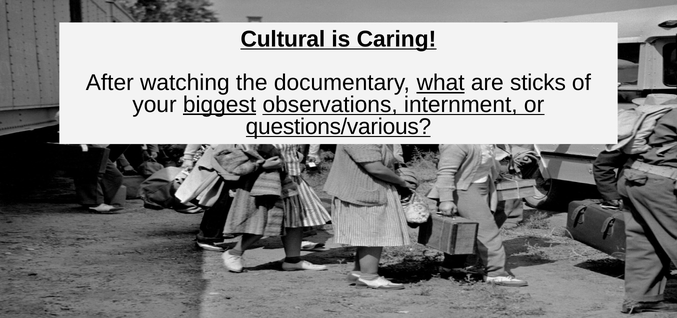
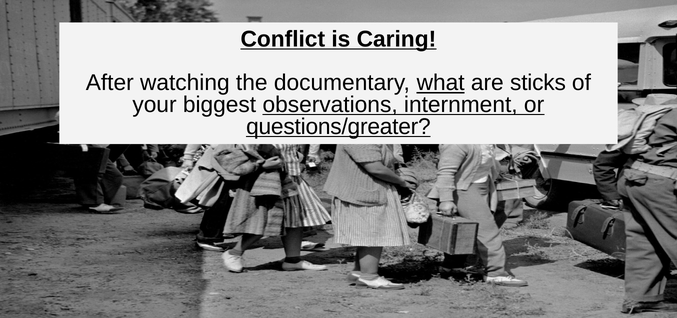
Cultural: Cultural -> Conflict (283, 39)
biggest underline: present -> none (220, 104)
questions/various: questions/various -> questions/greater (338, 126)
